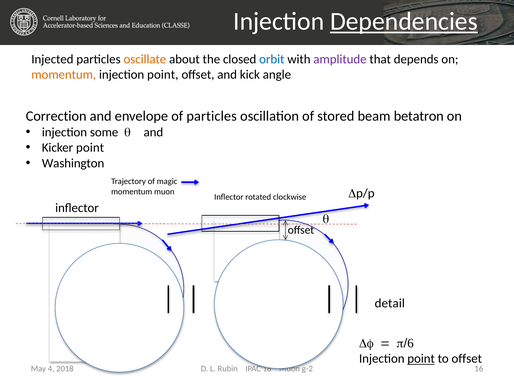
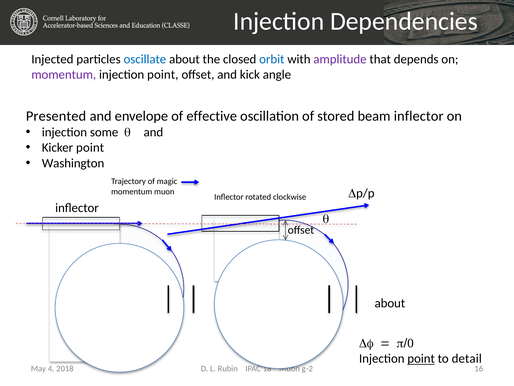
Dependencies underline: present -> none (404, 21)
oscillate colour: orange -> blue (145, 59)
momentum colour: orange -> purple (64, 74)
Correction: Correction -> Presented (56, 116)
of particles: particles -> effective (212, 116)
beam betatron: betatron -> inflector (419, 116)
detail: detail -> about (390, 303)
p/6: p/6 -> p/0 (405, 343)
to offset: offset -> detail (467, 358)
